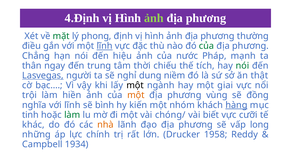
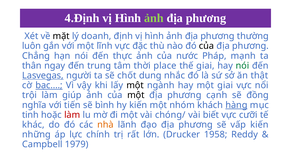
mặt colour: green -> black (61, 36)
phong: phong -> doanh (96, 36)
điều: điều -> luôn (32, 46)
lĩnh underline: present -> none (105, 46)
của colour: green -> black (207, 46)
hiệu: hiệu -> thực (123, 56)
chiếu: chiếu -> place (165, 66)
thế tích: tích -> giai (205, 66)
nghỉ: nghỉ -> chốt (127, 75)
niềm: niềm -> nhắc (175, 75)
bạc… underline: none -> present (49, 85)
hiền: hiền -> giúp (72, 95)
một colour: orange -> black (136, 95)
vùng: vùng -> cạnh (217, 95)
với lĩnh: lĩnh -> tiến (72, 105)
làm colour: green -> red (72, 115)
vấp long: long -> kiến (259, 124)
1934: 1934 -> 1979 (77, 144)
